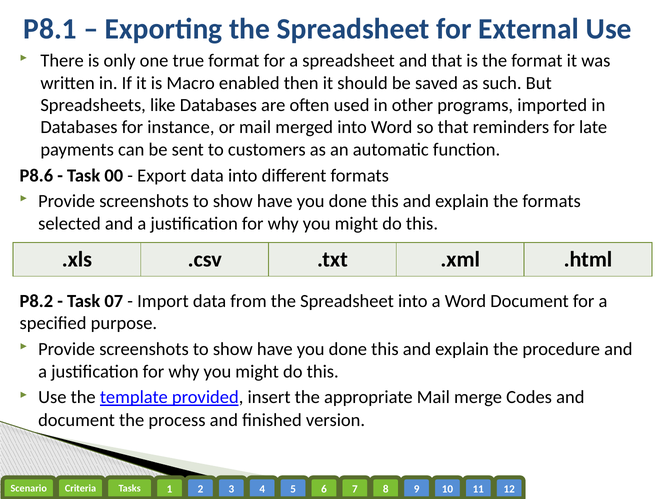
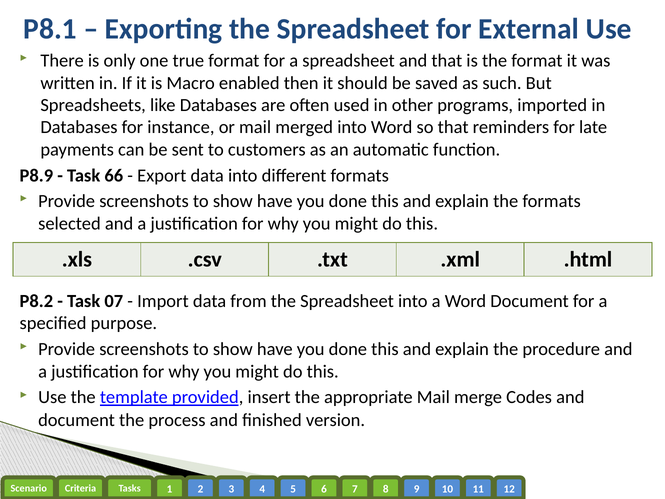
P8.6: P8.6 -> P8.9 (36, 175)
00: 00 -> 66 (114, 175)
